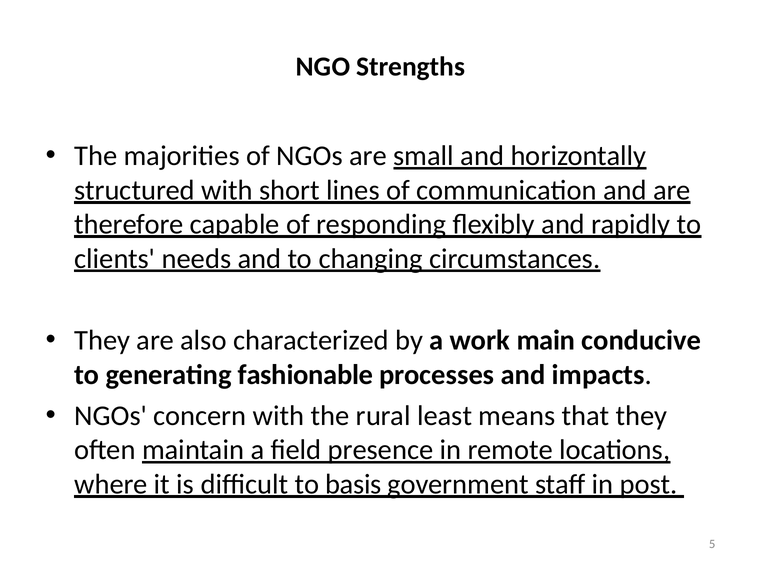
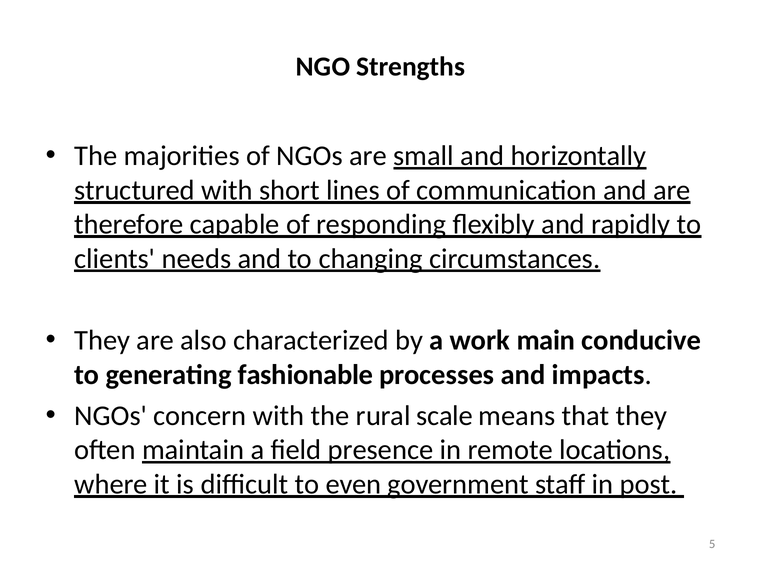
least: least -> scale (445, 416)
basis: basis -> even (353, 485)
